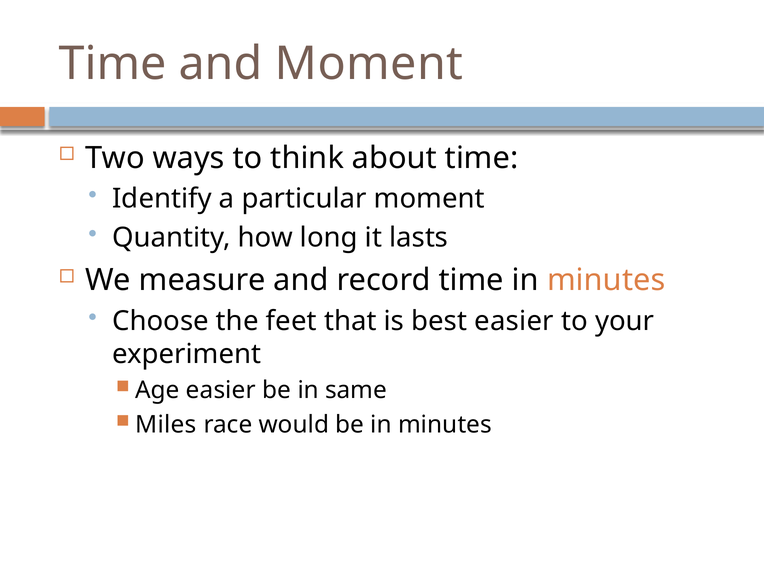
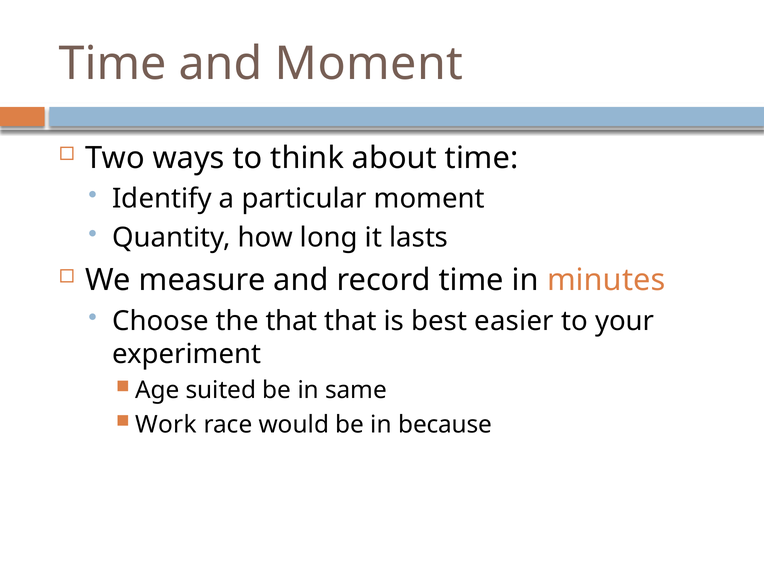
the feet: feet -> that (292, 321)
Age easier: easier -> suited (221, 390)
Miles: Miles -> Work (166, 425)
be in minutes: minutes -> because (445, 425)
